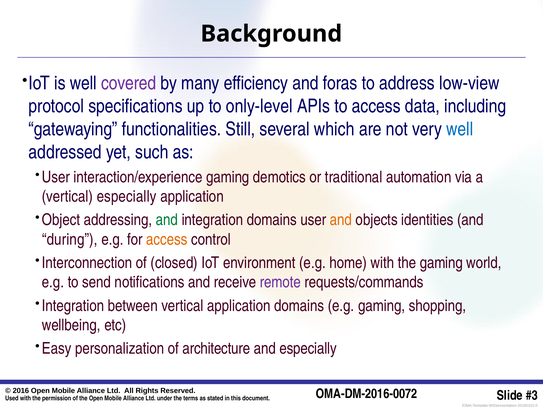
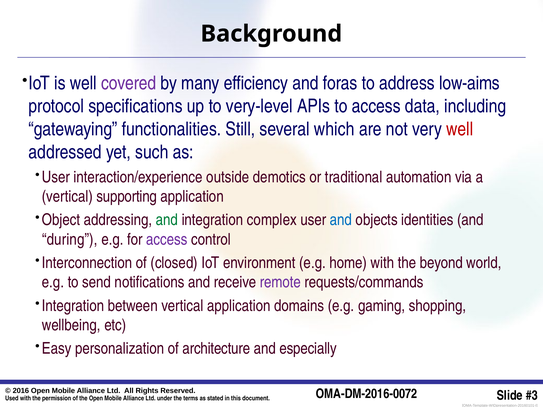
low-view: low-view -> low-aims (469, 83)
only-level: only-level -> very-level (259, 106)
well colour: blue -> red (460, 129)
interaction/experience gaming: gaming -> outside (228, 177)
vertical especially: especially -> supporting (127, 197)
integration domains: domains -> complex (272, 220)
and colour: orange -> blue (341, 220)
access colour: orange -> purple (167, 240)
the gaming: gaming -> beyond (441, 263)
